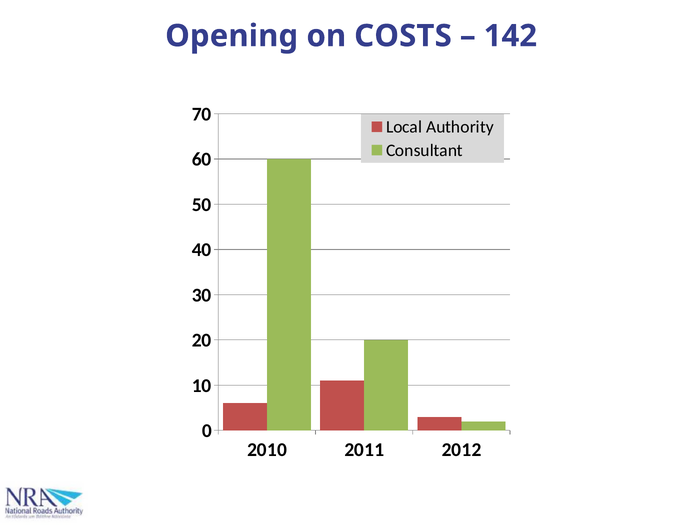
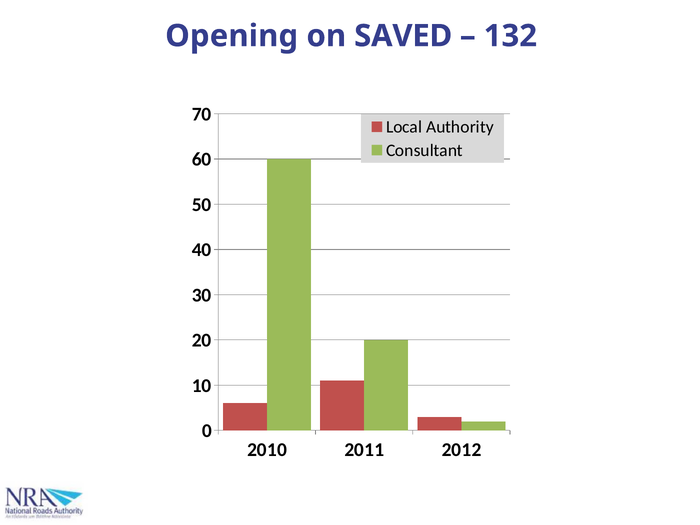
COSTS: COSTS -> SAVED (403, 36)
142: 142 -> 132 (510, 36)
